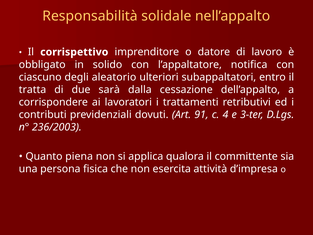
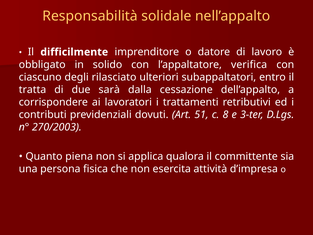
corrispettivo: corrispettivo -> difficilmente (74, 52)
notifica: notifica -> verifica (249, 65)
aleatorio: aleatorio -> rilasciato (114, 77)
91: 91 -> 51 (201, 115)
4: 4 -> 8 (225, 115)
236/2003: 236/2003 -> 270/2003 (57, 127)
